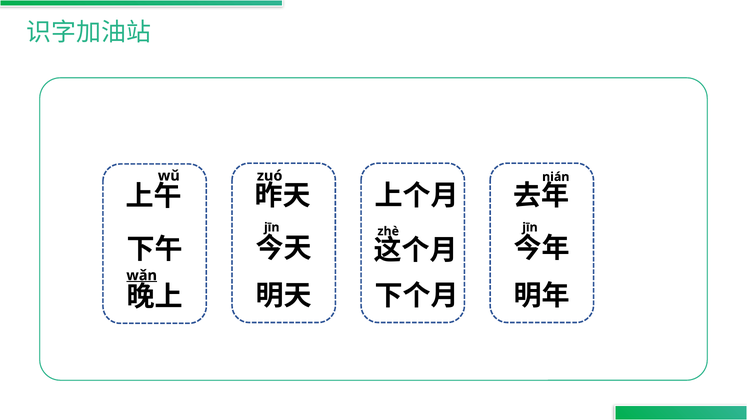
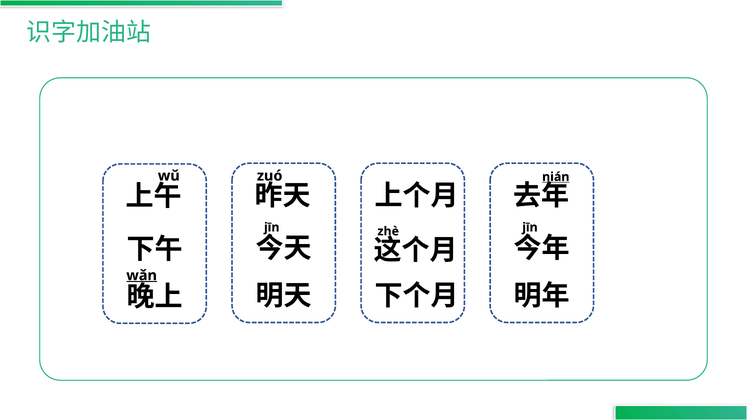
nián underline: none -> present (556, 177)
